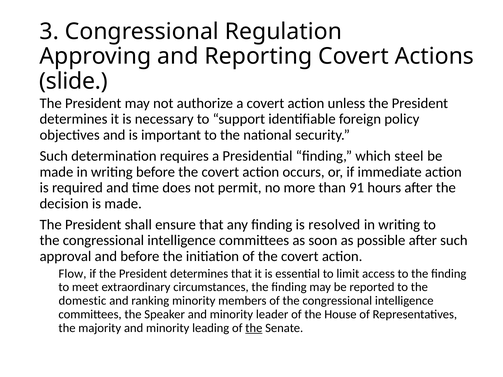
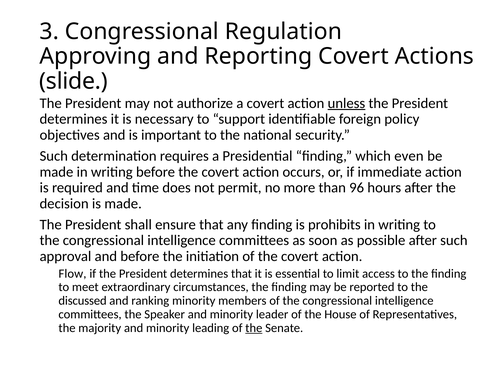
unless underline: none -> present (346, 103)
steel: steel -> even (409, 156)
91: 91 -> 96 (357, 188)
resolved: resolved -> prohibits (334, 225)
domestic: domestic -> discussed (83, 301)
